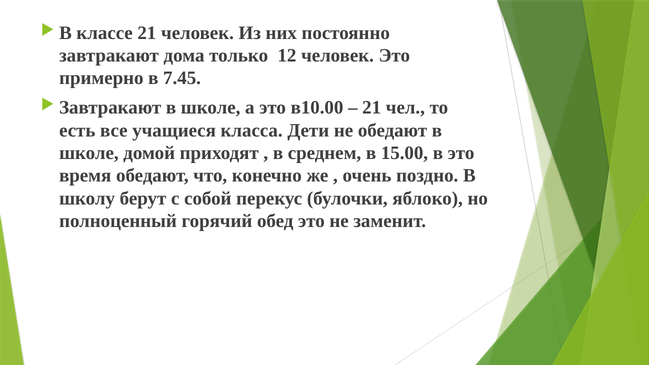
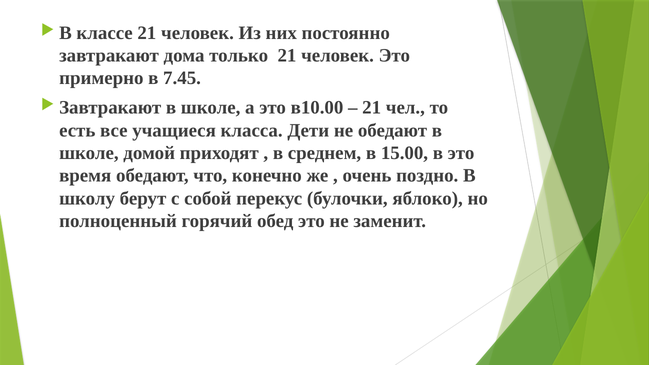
только 12: 12 -> 21 (287, 56)
